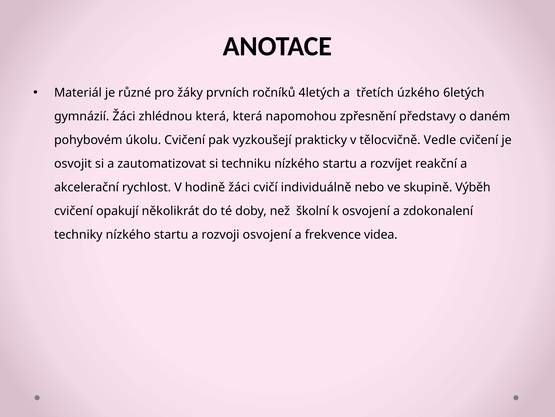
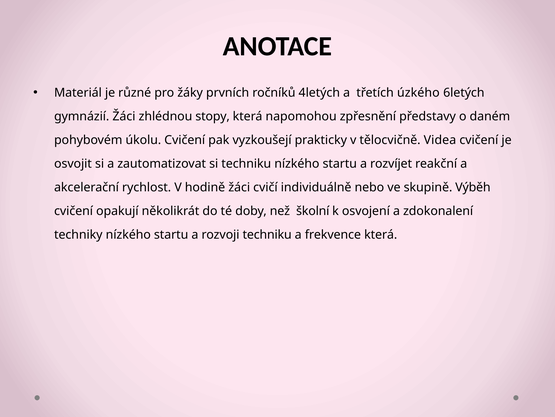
zhlédnou která: která -> stopy (213, 116)
Vedle: Vedle -> Videa (440, 140)
rozvoji osvojení: osvojení -> techniku (267, 234)
frekvence videa: videa -> která (381, 234)
